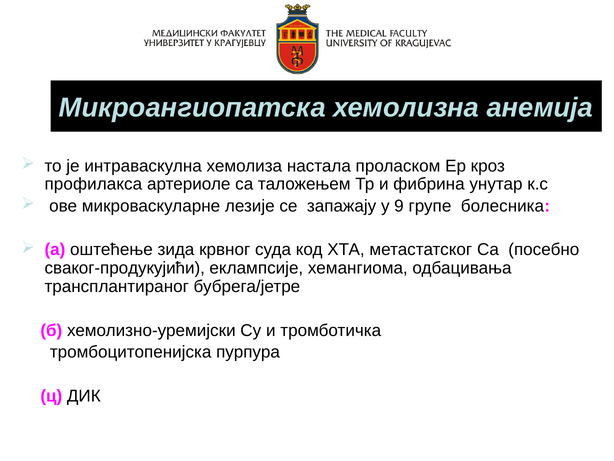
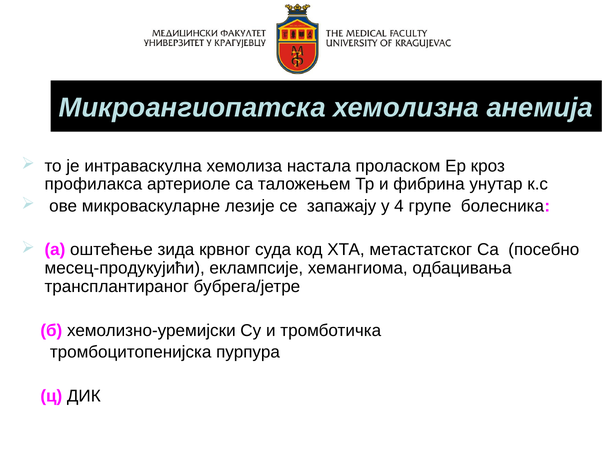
9: 9 -> 4 (399, 206)
сваког-продукујићи: сваког-продукујићи -> месeц-продукујићи (125, 268)
